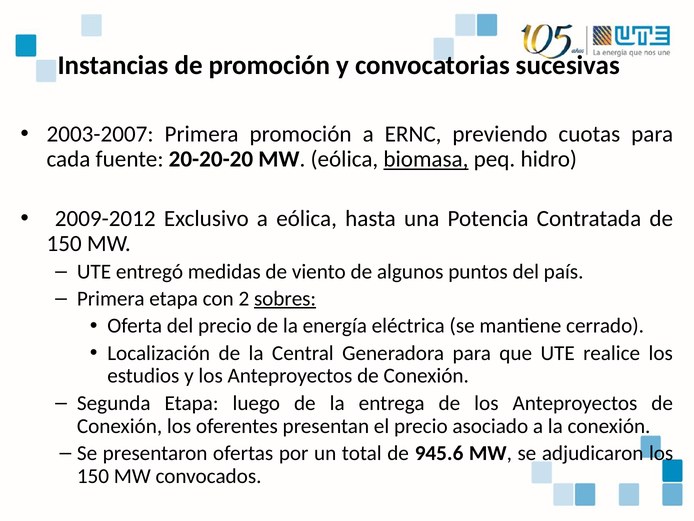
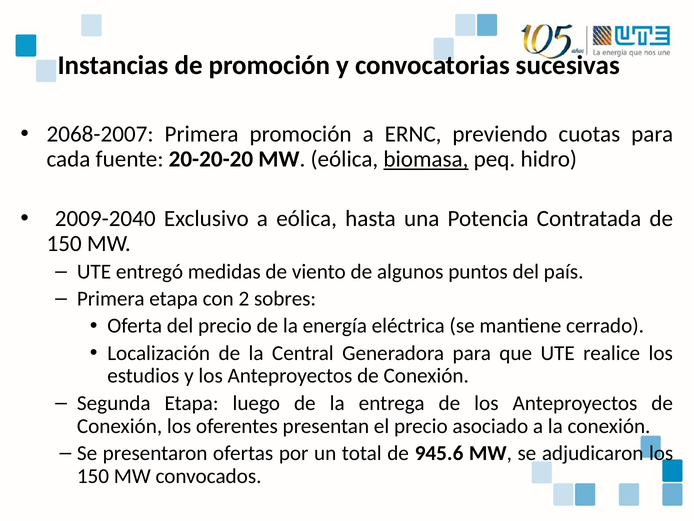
2003-2007: 2003-2007 -> 2068-2007 (100, 134)
2009-2012: 2009-2012 -> 2009-2040 (105, 218)
sobres underline: present -> none (285, 298)
